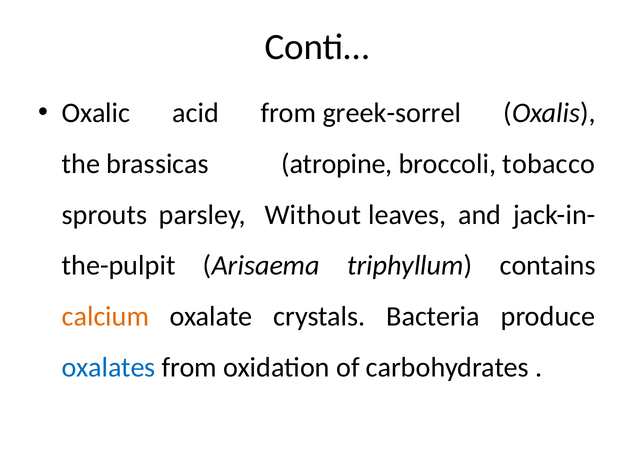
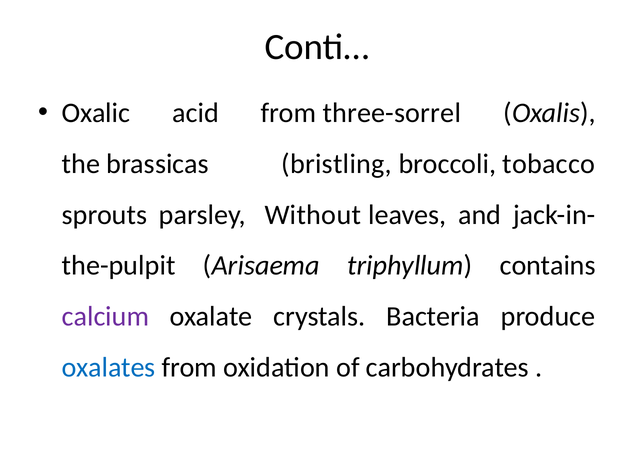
greek-sorrel: greek-sorrel -> three-sorrel (392, 113)
atropine: atropine -> bristling (337, 164)
calcium colour: orange -> purple (105, 316)
